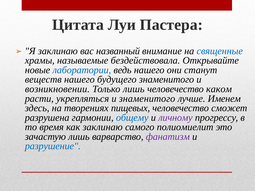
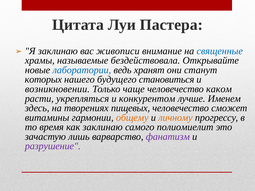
названный: названный -> живописи (118, 51)
ведь нашего: нашего -> хранят (149, 70)
веществ: веществ -> которых (43, 80)
будущего знаменитого: знаменитого -> становиться (167, 80)
Только лишь: лишь -> чаще (134, 89)
и знаменитого: знаменитого -> конкурентом (147, 99)
разрушена: разрушена -> витамины (47, 118)
общему colour: blue -> orange (132, 118)
личному colour: purple -> orange (175, 118)
разрушение colour: blue -> purple (53, 146)
